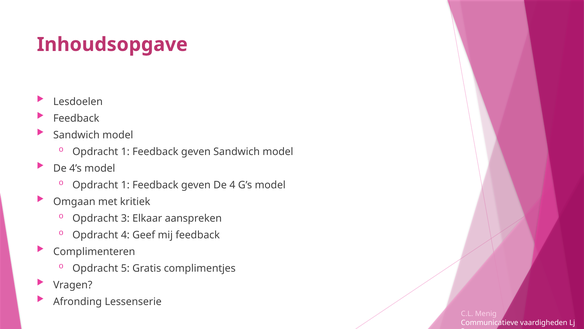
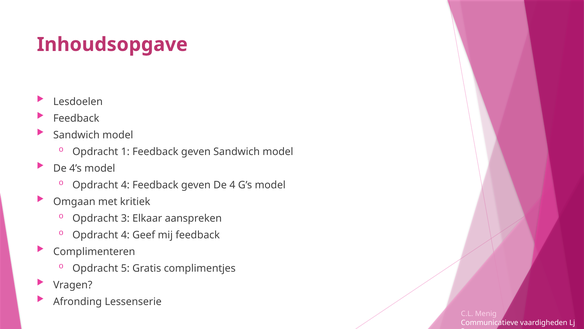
1: 1 -> 4 (125, 185)
